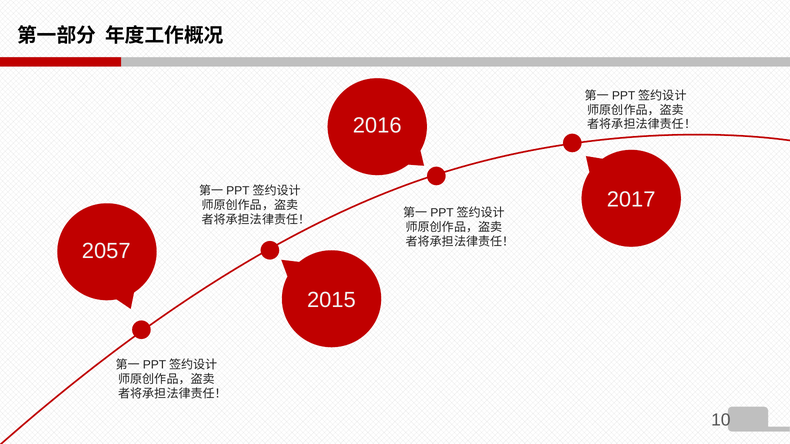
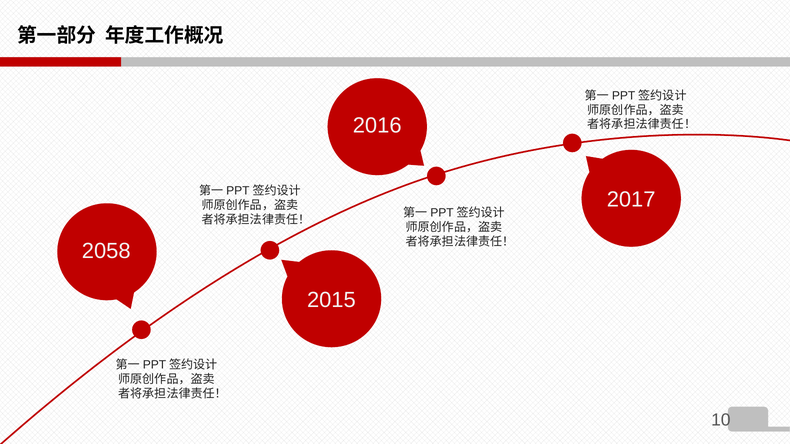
2057: 2057 -> 2058 (106, 251)
